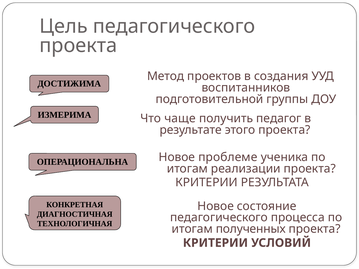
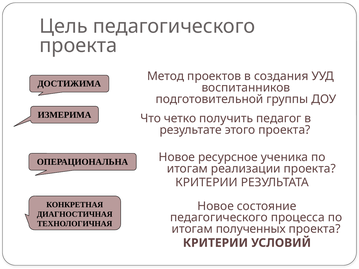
чаще: чаще -> четко (180, 119)
проблеме: проблеме -> ресурсное (228, 157)
